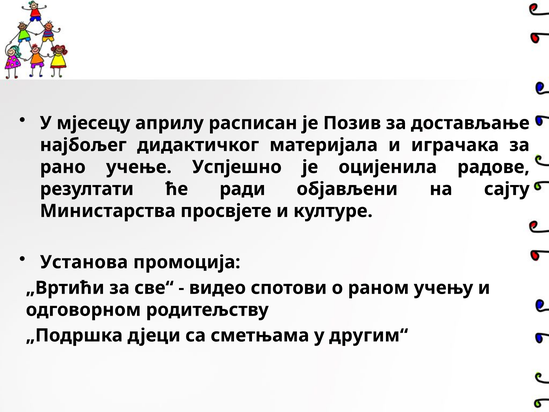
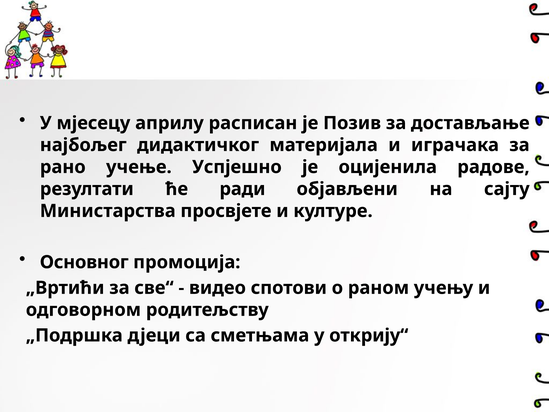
Установа: Установа -> Основног (84, 262)
другим“: другим“ -> открију“ (369, 335)
